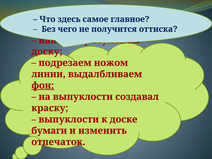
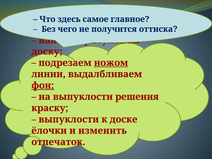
ножом underline: none -> present (111, 63)
создавал: создавал -> решения (137, 97)
бумаги: бумаги -> ёлочки (49, 131)
